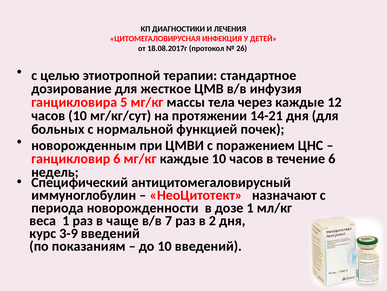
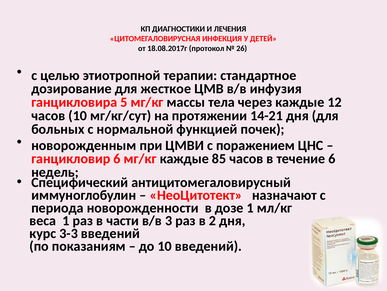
каждые 10: 10 -> 85 (219, 158)
чаще: чаще -> части (123, 220)
7: 7 -> 3 (169, 220)
3-9: 3-9 -> 3-3 (69, 233)
